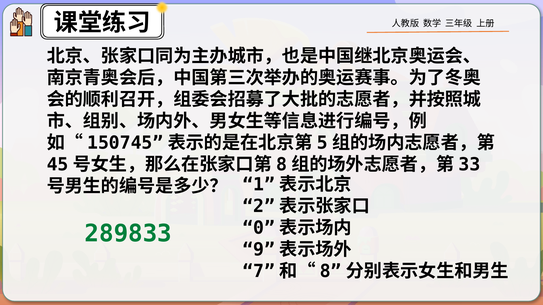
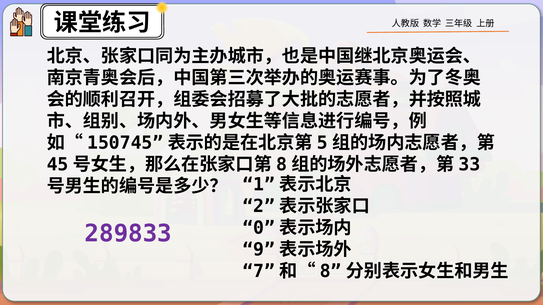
289833 colour: green -> purple (128, 234)
